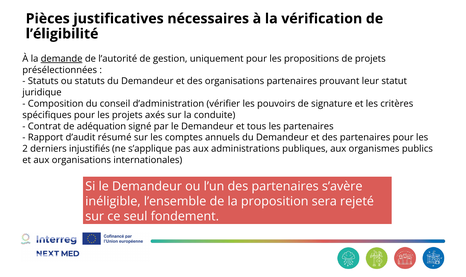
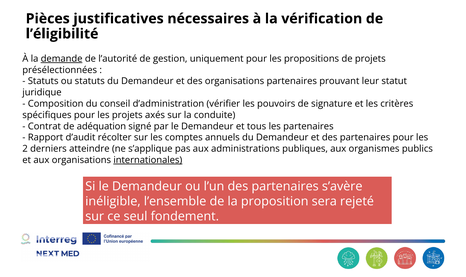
résumé: résumé -> récolter (115, 138)
injustifiés: injustifiés -> atteindre (89, 149)
internationales underline: none -> present (148, 160)
